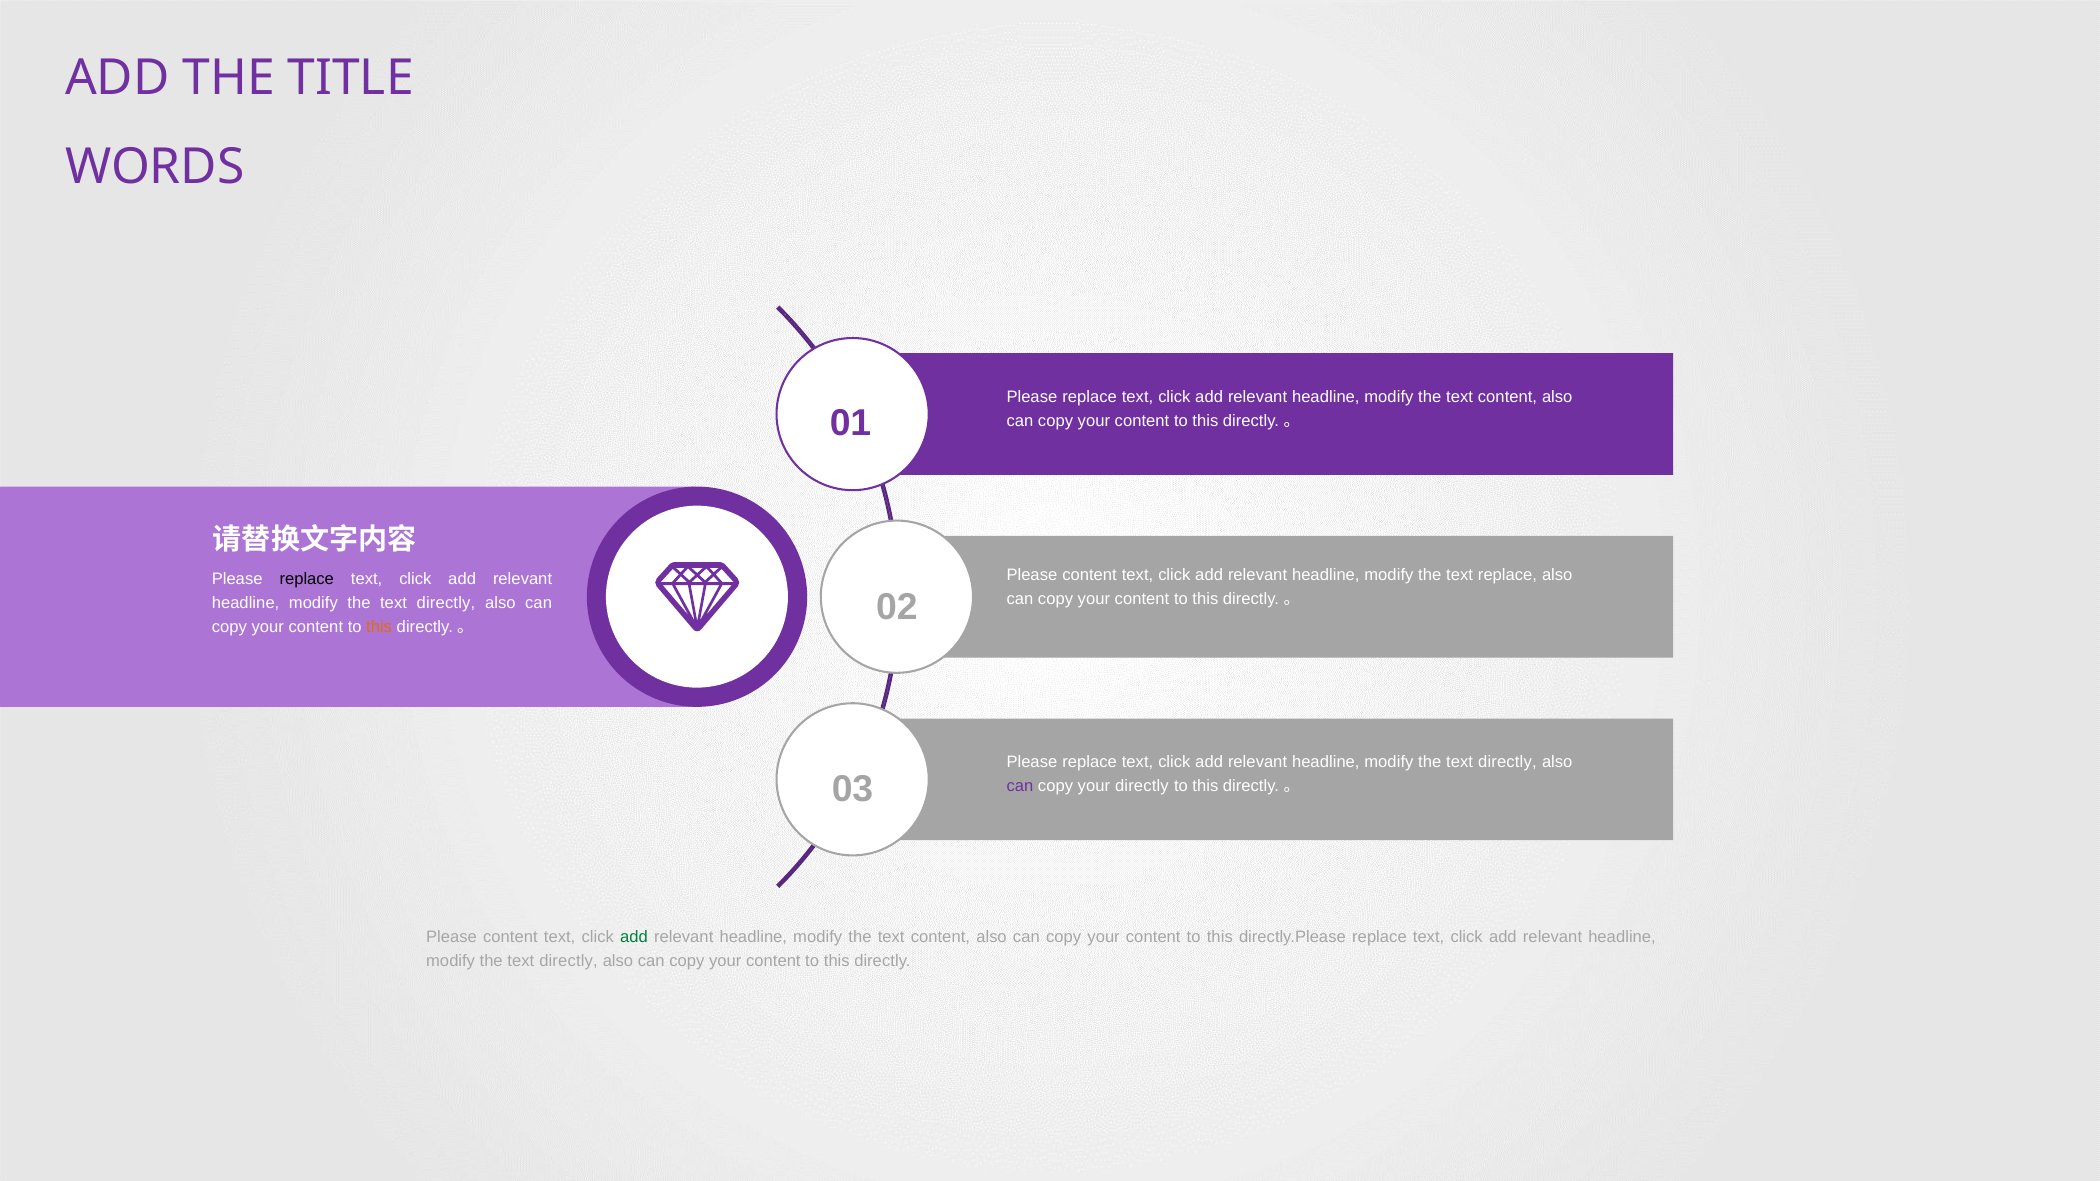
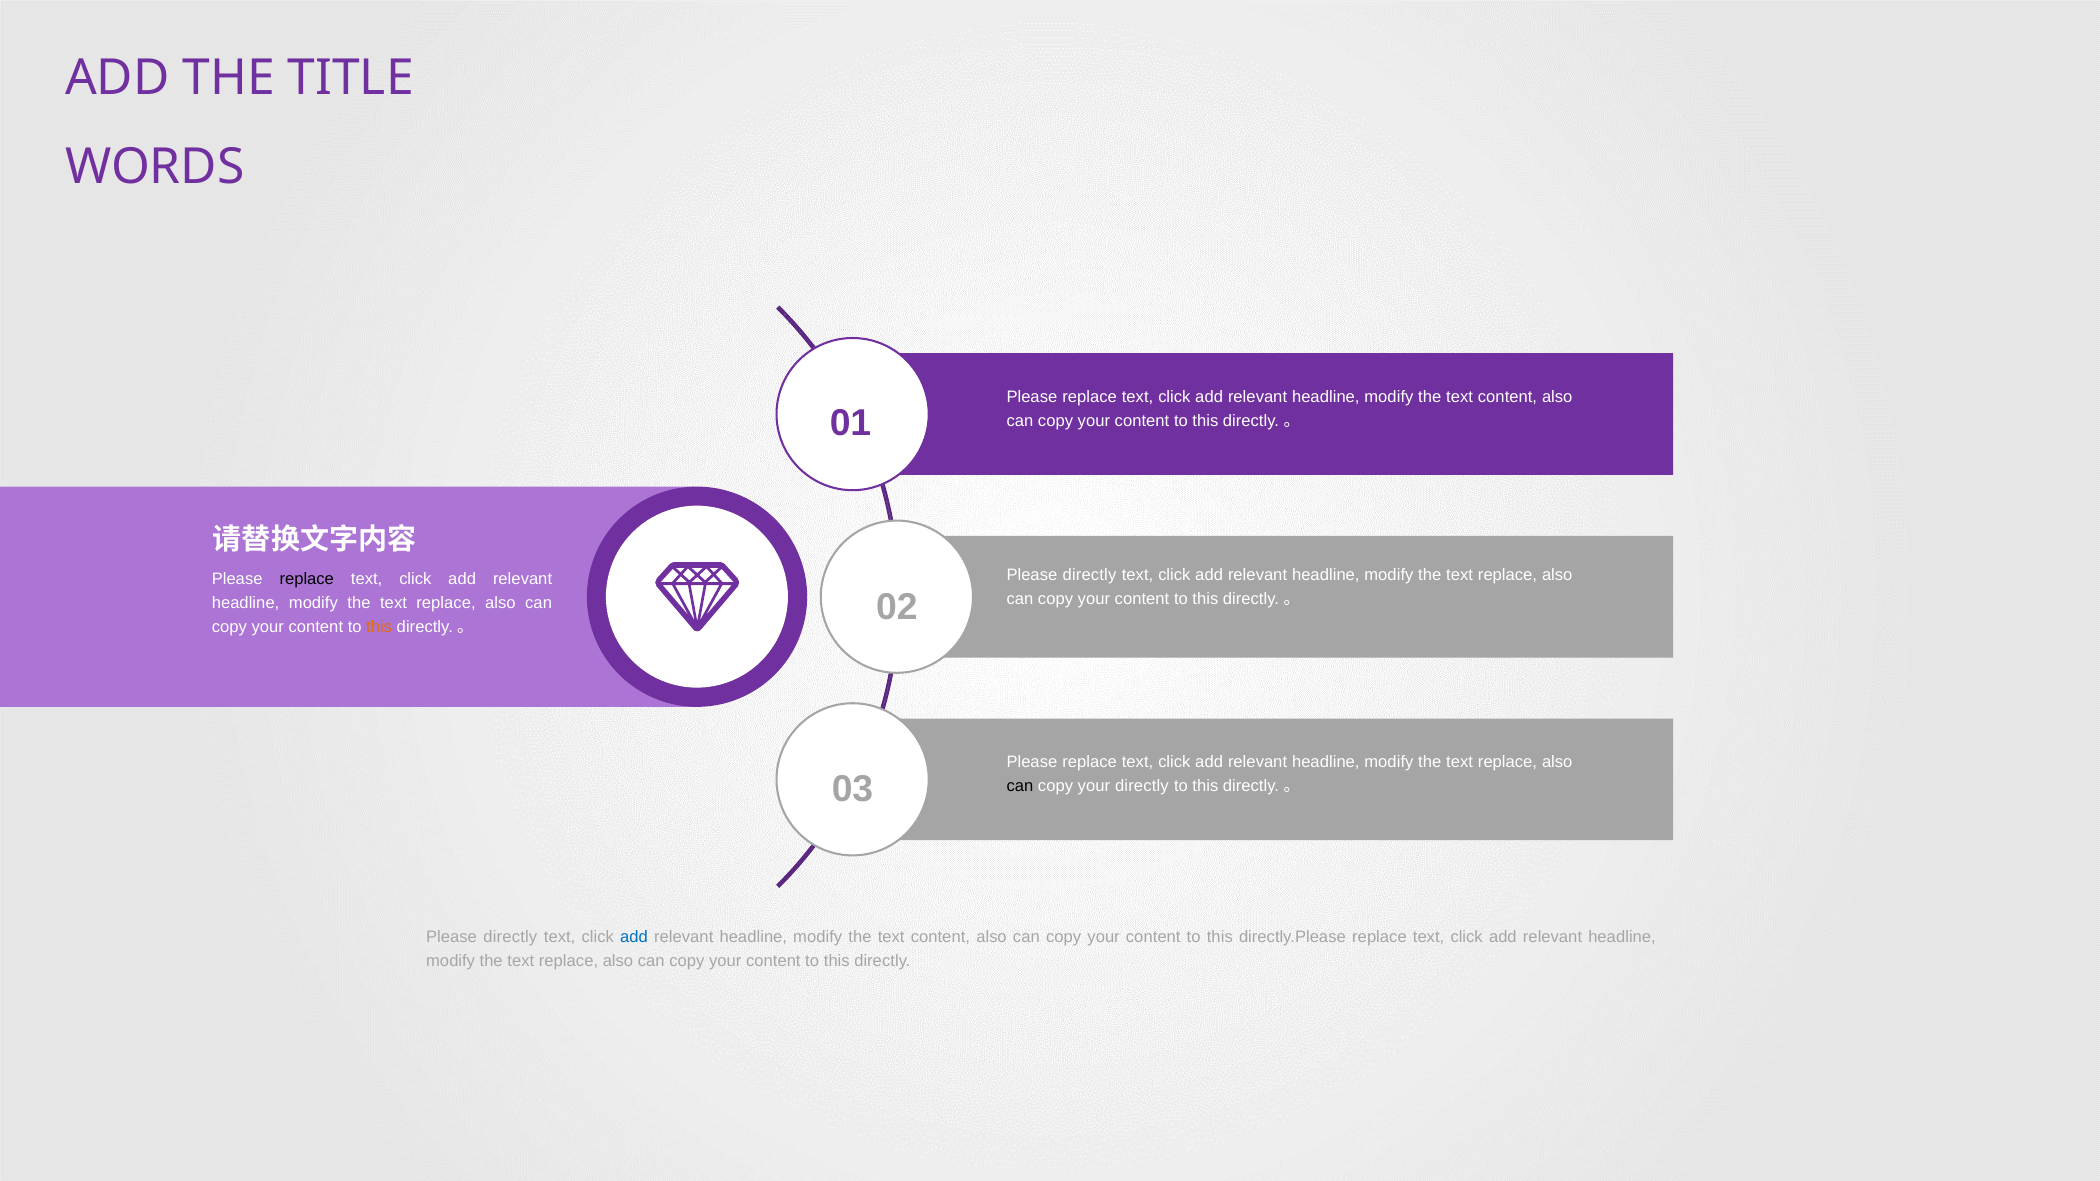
content: content -> directly (1089, 575)
directly: directly -> replace (446, 603)
directly: directly -> replace (1507, 762)
can colour: purple -> black (1020, 786)
content: content -> directly (510, 937)
add colour: green -> blue (634, 937)
directly: directly -> replace (569, 961)
